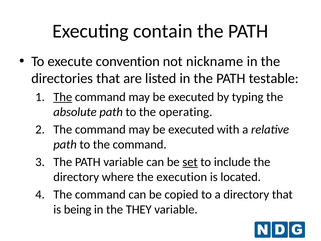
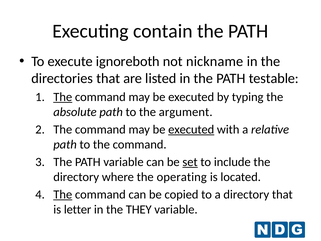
convention: convention -> ignoreboth (128, 61)
operating: operating -> argument (186, 112)
executed underline: none -> present (191, 129)
execution: execution -> operating (182, 177)
The underline: none -> present (63, 194)
being: being -> letter (78, 209)
